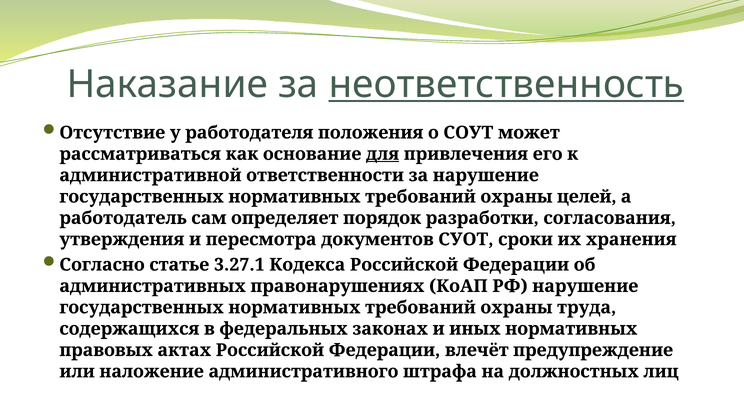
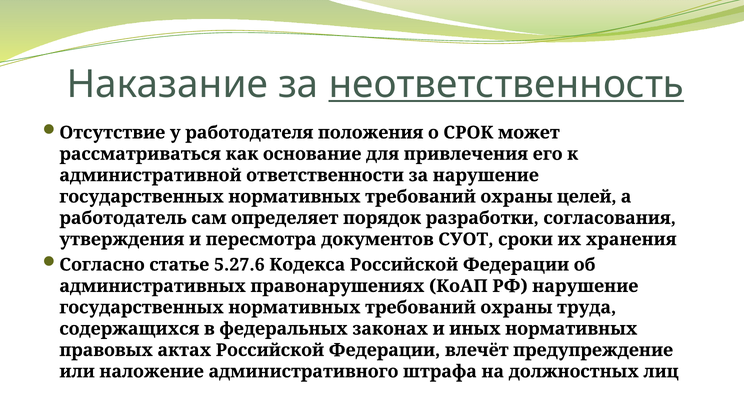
СОУТ: СОУТ -> СРОК (468, 133)
для underline: present -> none (383, 154)
3.27.1: 3.27.1 -> 5.27.6 (239, 265)
